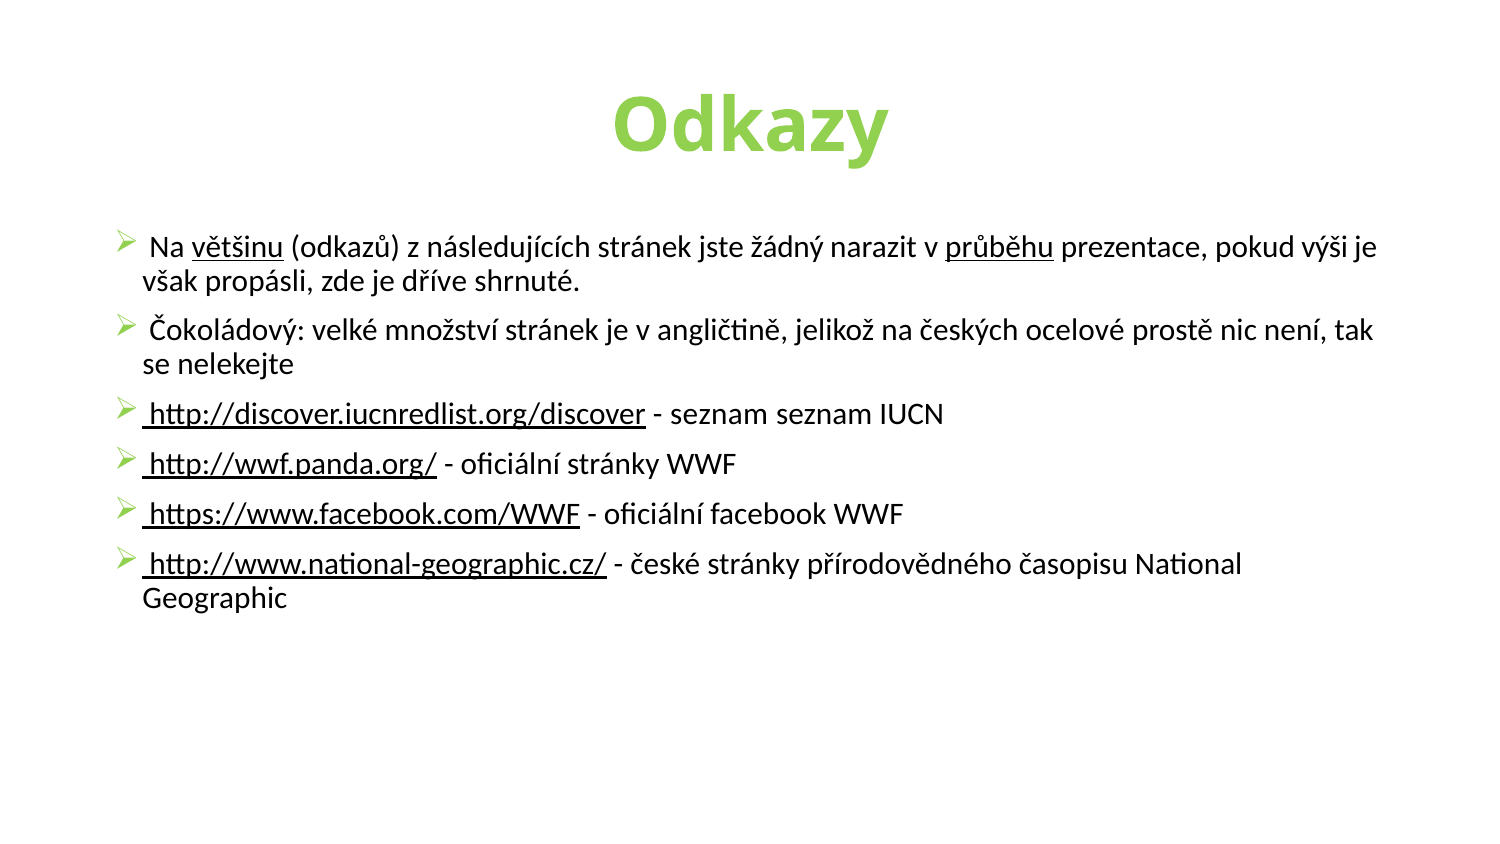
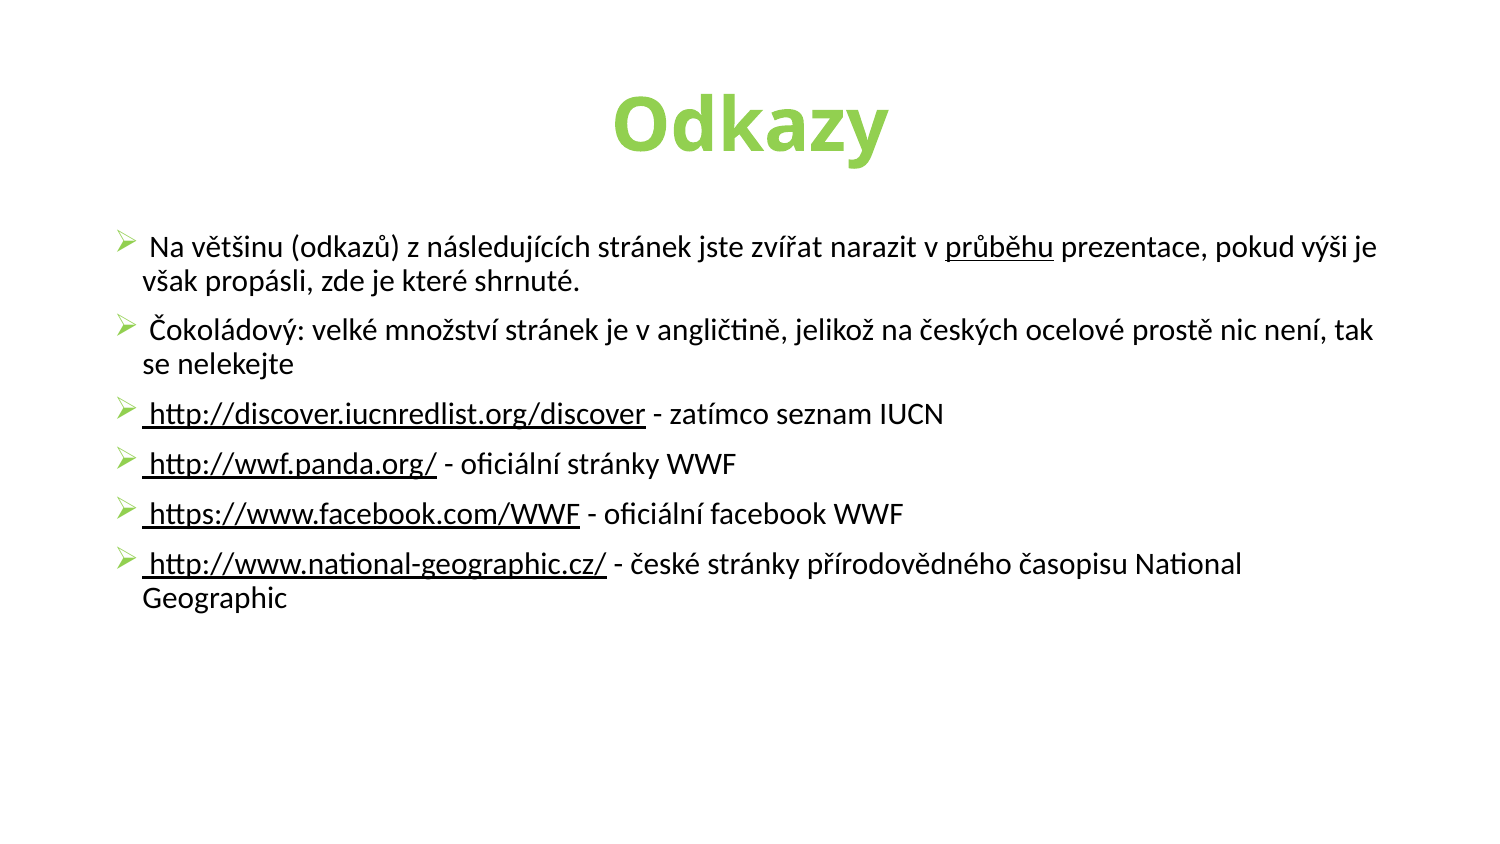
většinu underline: present -> none (238, 247)
žádný: žádný -> zvířat (787, 247)
dříve: dříve -> které (435, 281)
seznam: seznam -> zatímco (719, 414)
